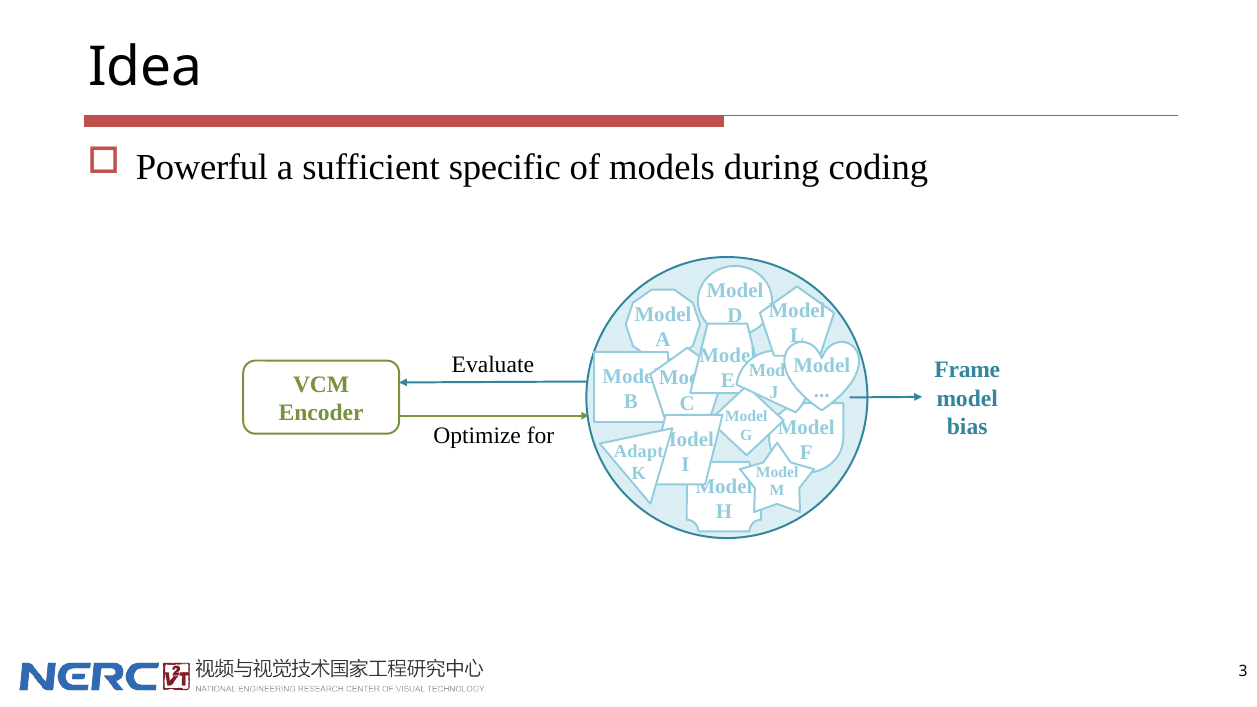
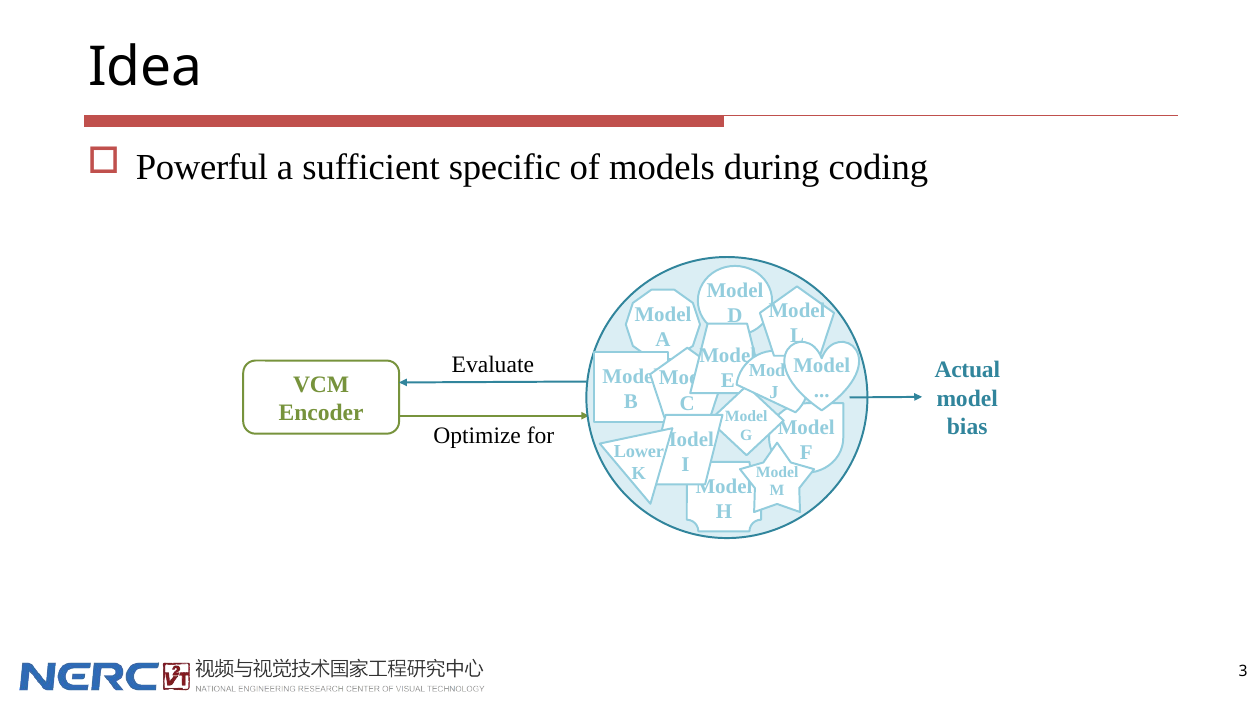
Frame: Frame -> Actual (967, 370)
Adapt: Adapt -> Lower (639, 451)
